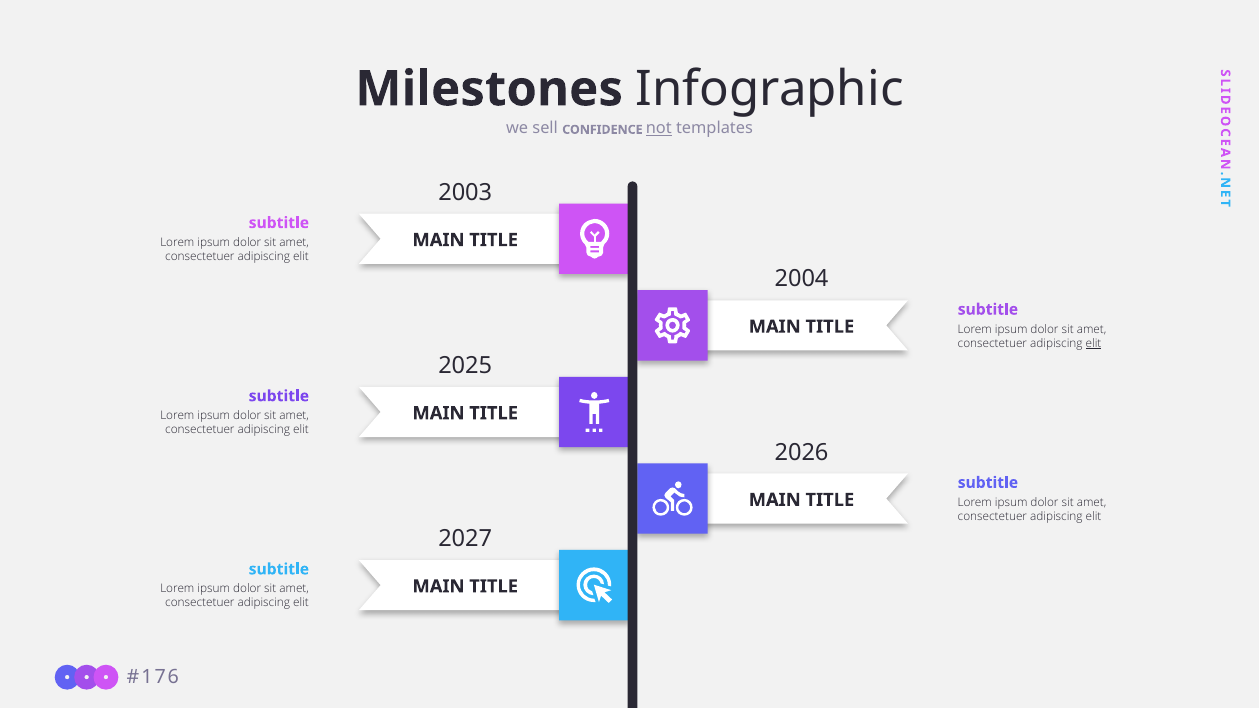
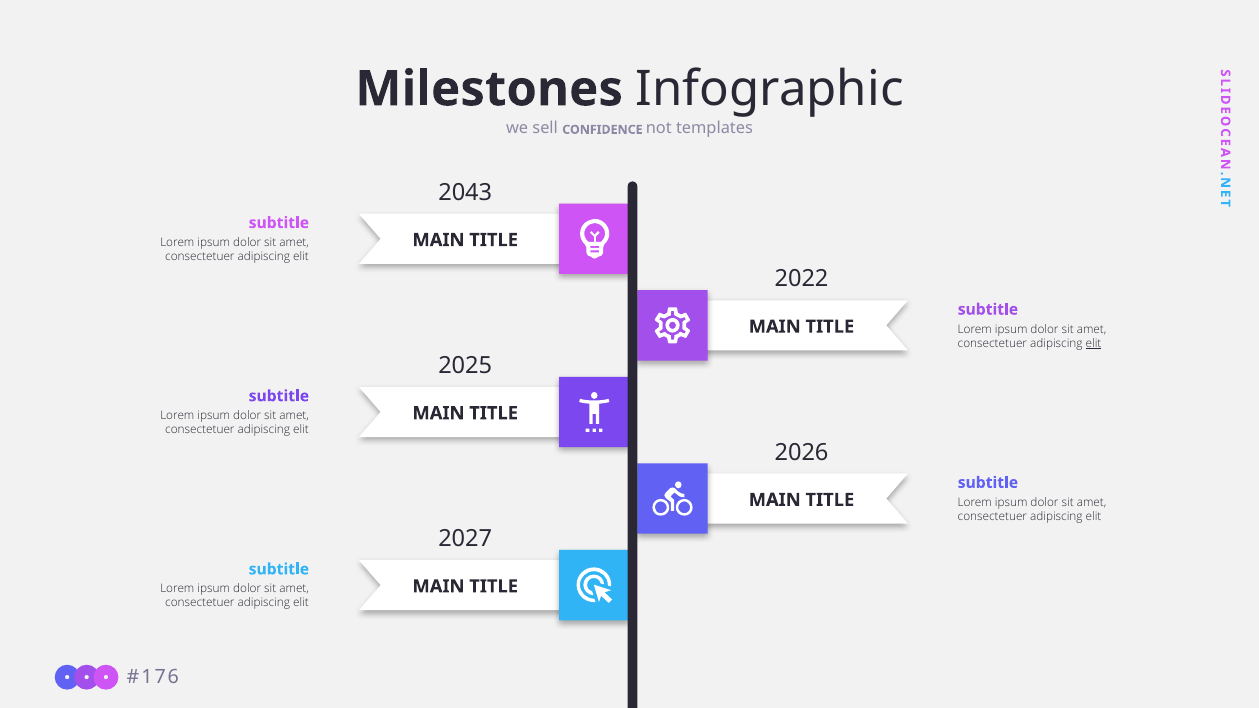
not underline: present -> none (659, 128)
2003: 2003 -> 2043 (465, 193)
2004: 2004 -> 2022 (802, 279)
